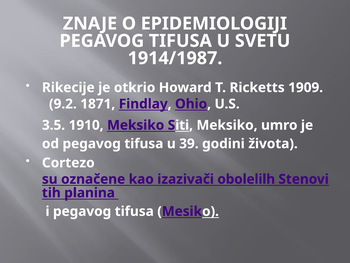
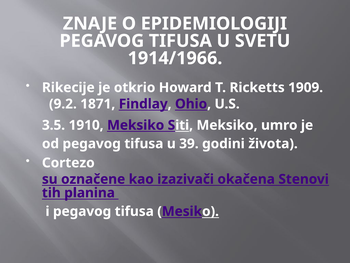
1914/1987: 1914/1987 -> 1914/1966 (175, 58)
obolelilh: obolelilh -> okačena (246, 179)
